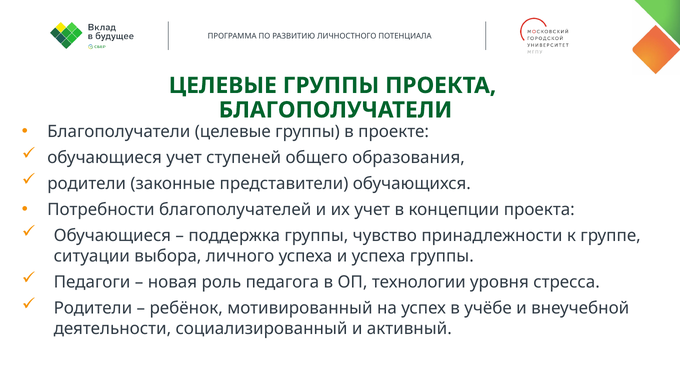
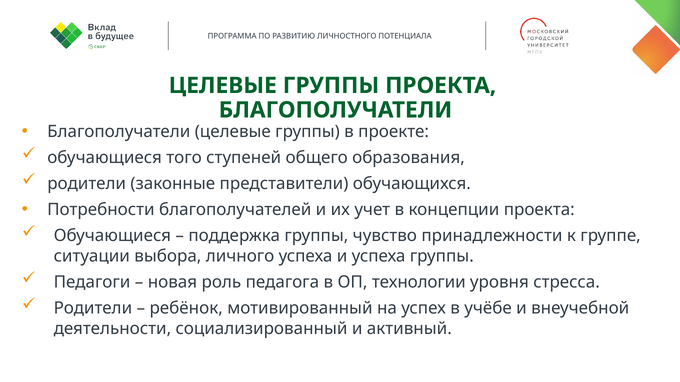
обучающиеся учет: учет -> того (184, 158)
